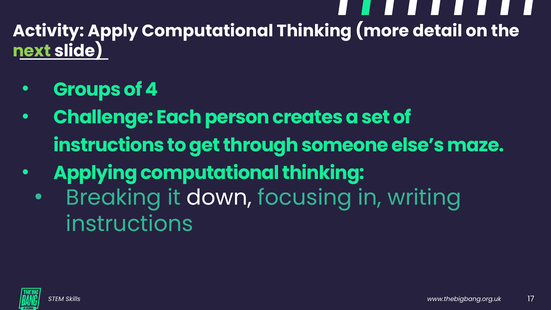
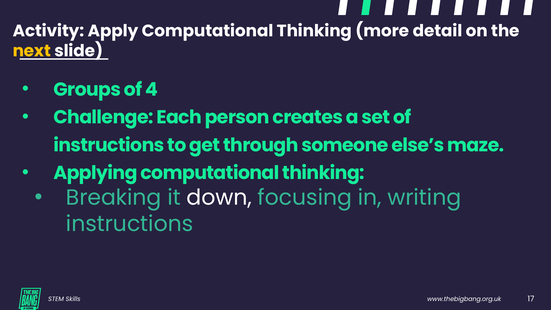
next colour: light green -> yellow (32, 51)
